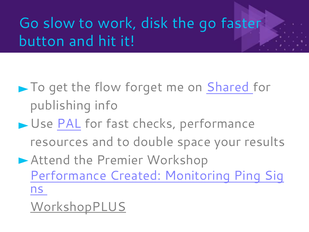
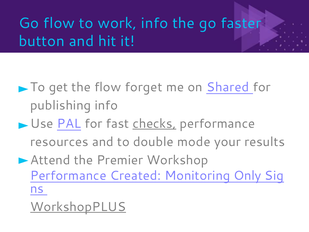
Go slow: slow -> flow (59, 23)
work disk: disk -> info (155, 23)
checks underline: none -> present (154, 124)
space: space -> mode (194, 142)
Ping: Ping -> Only (247, 175)
